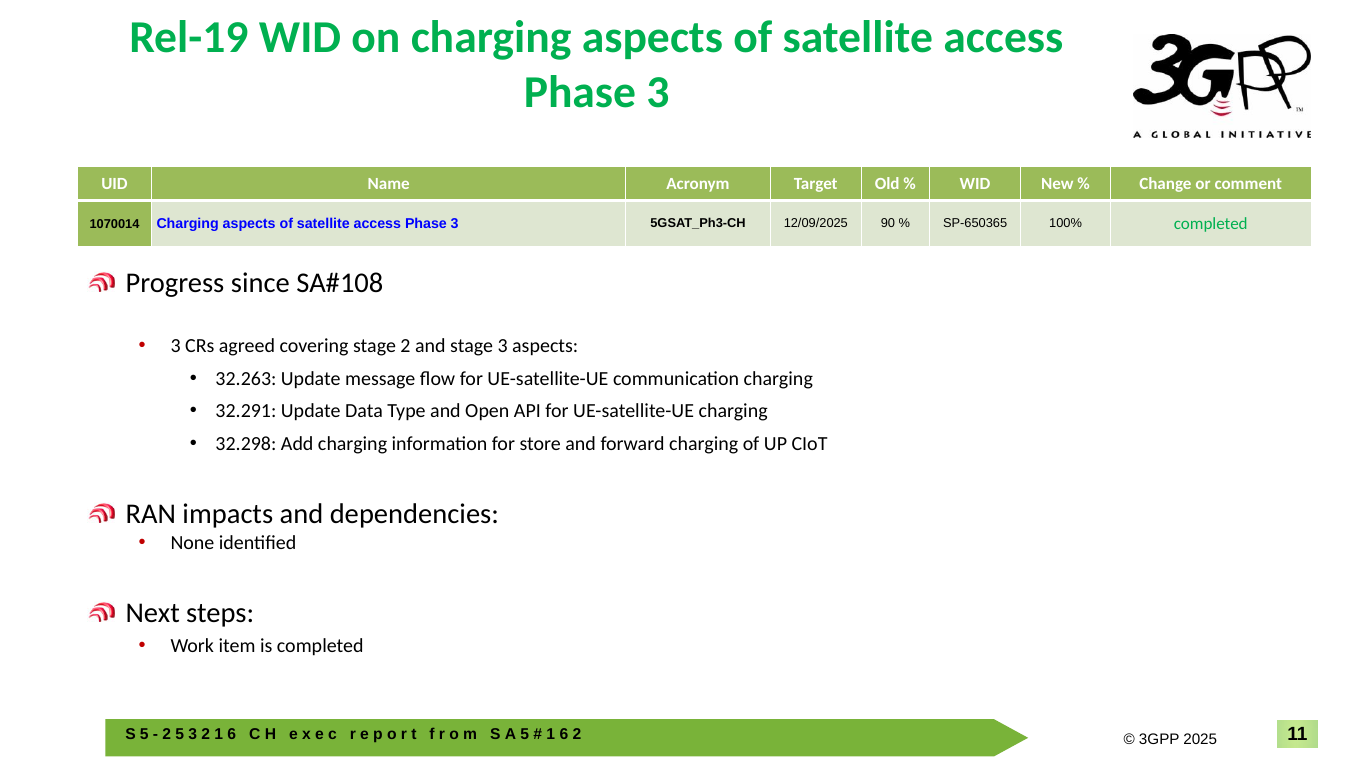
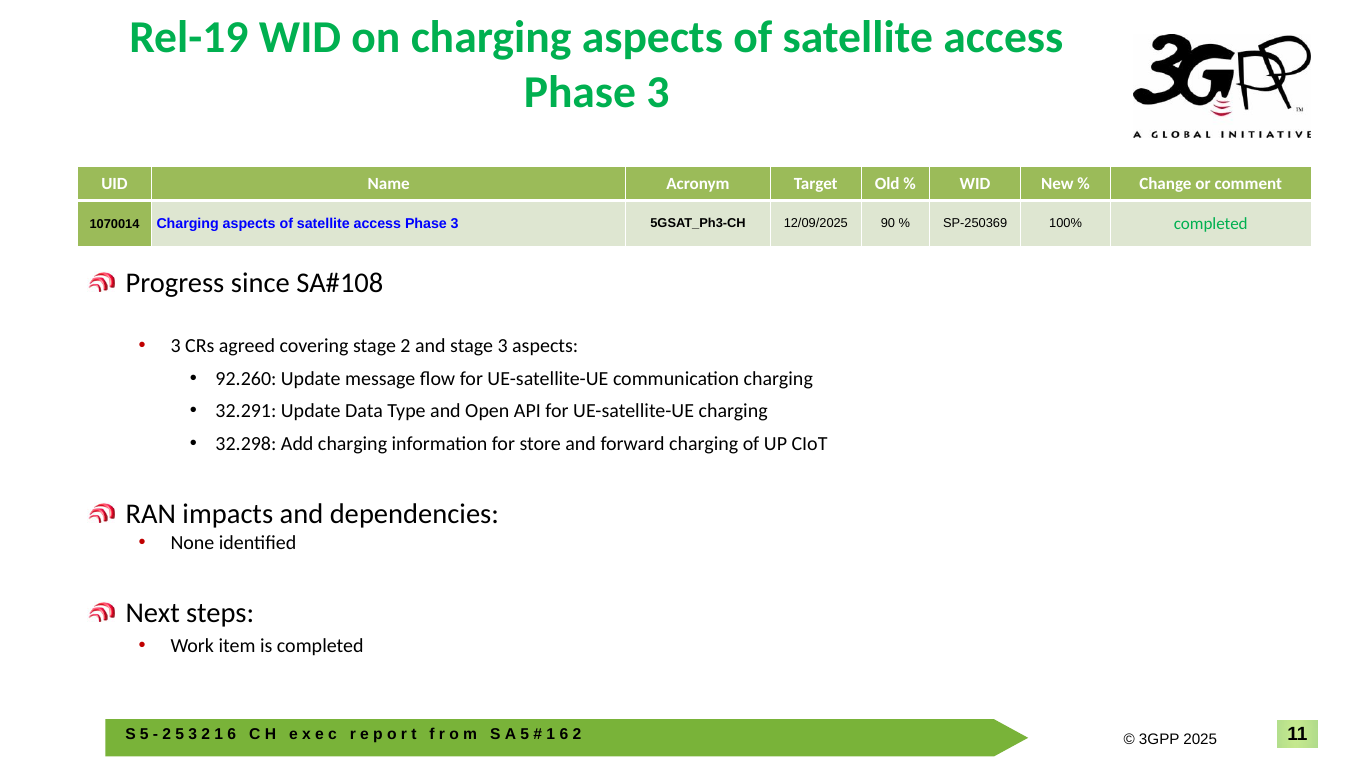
SP-650365: SP-650365 -> SP-250369 (975, 224)
32.263: 32.263 -> 92.260 (246, 379)
